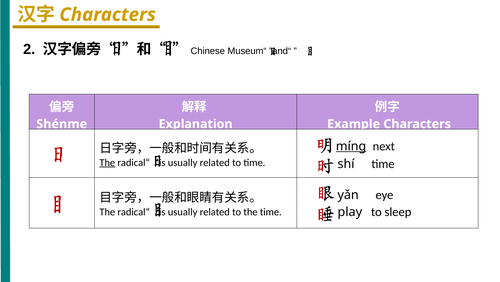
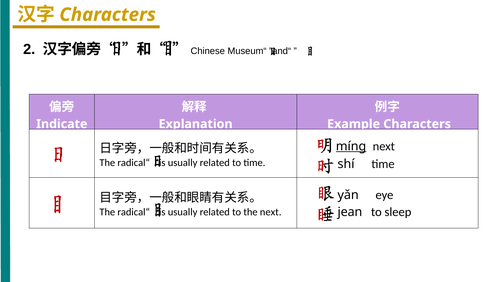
Shénme: Shénme -> Indicate (62, 124)
The underline: present -> none (107, 162)
the time: time -> next (271, 211)
play: play -> jean (350, 212)
